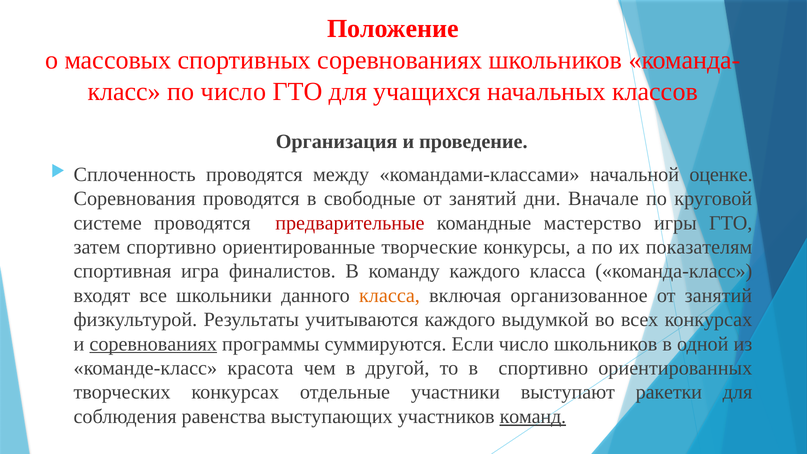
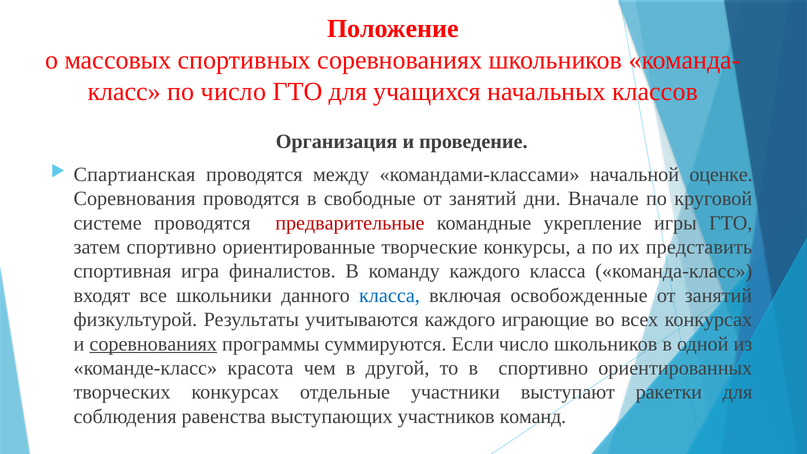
Сплоченность: Сплоченность -> Спартианская (134, 174)
мастерство: мастерство -> укрепление (593, 223)
показателям: показателям -> представить (699, 247)
класса colour: orange -> blue (389, 295)
организованное: организованное -> освобожденные (579, 295)
выдумкой: выдумкой -> играющие (545, 320)
команд underline: present -> none (533, 416)
